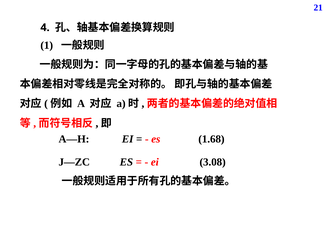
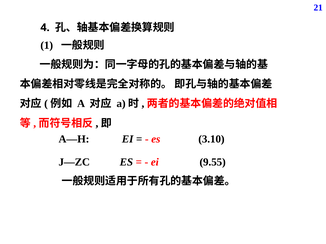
1.68: 1.68 -> 3.10 (211, 139)
3.08: 3.08 -> 9.55 (213, 162)
